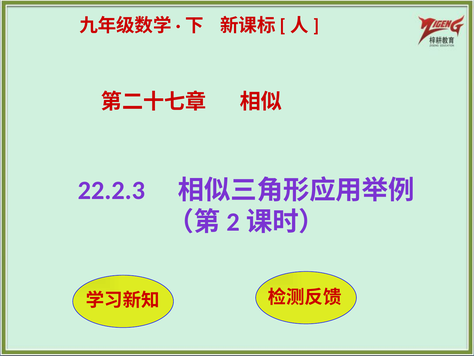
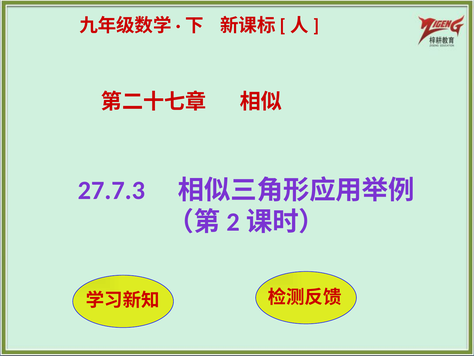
22.2.3: 22.2.3 -> 27.7.3 (112, 190)
